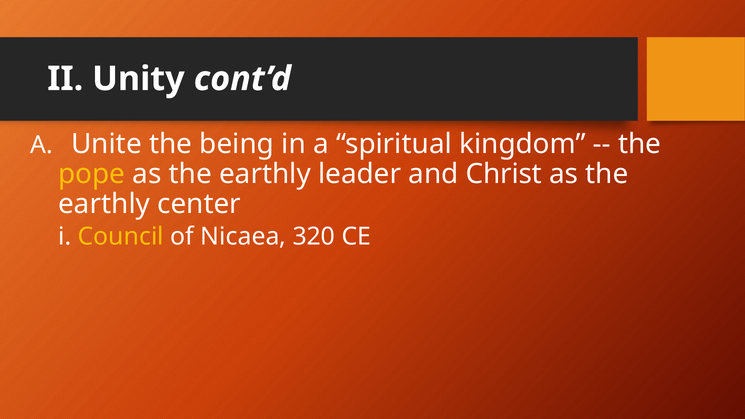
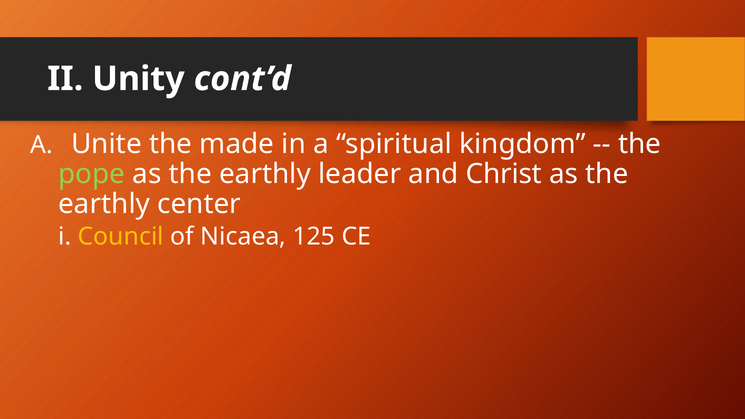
being: being -> made (237, 144)
pope colour: yellow -> light green (92, 174)
320: 320 -> 125 (314, 237)
